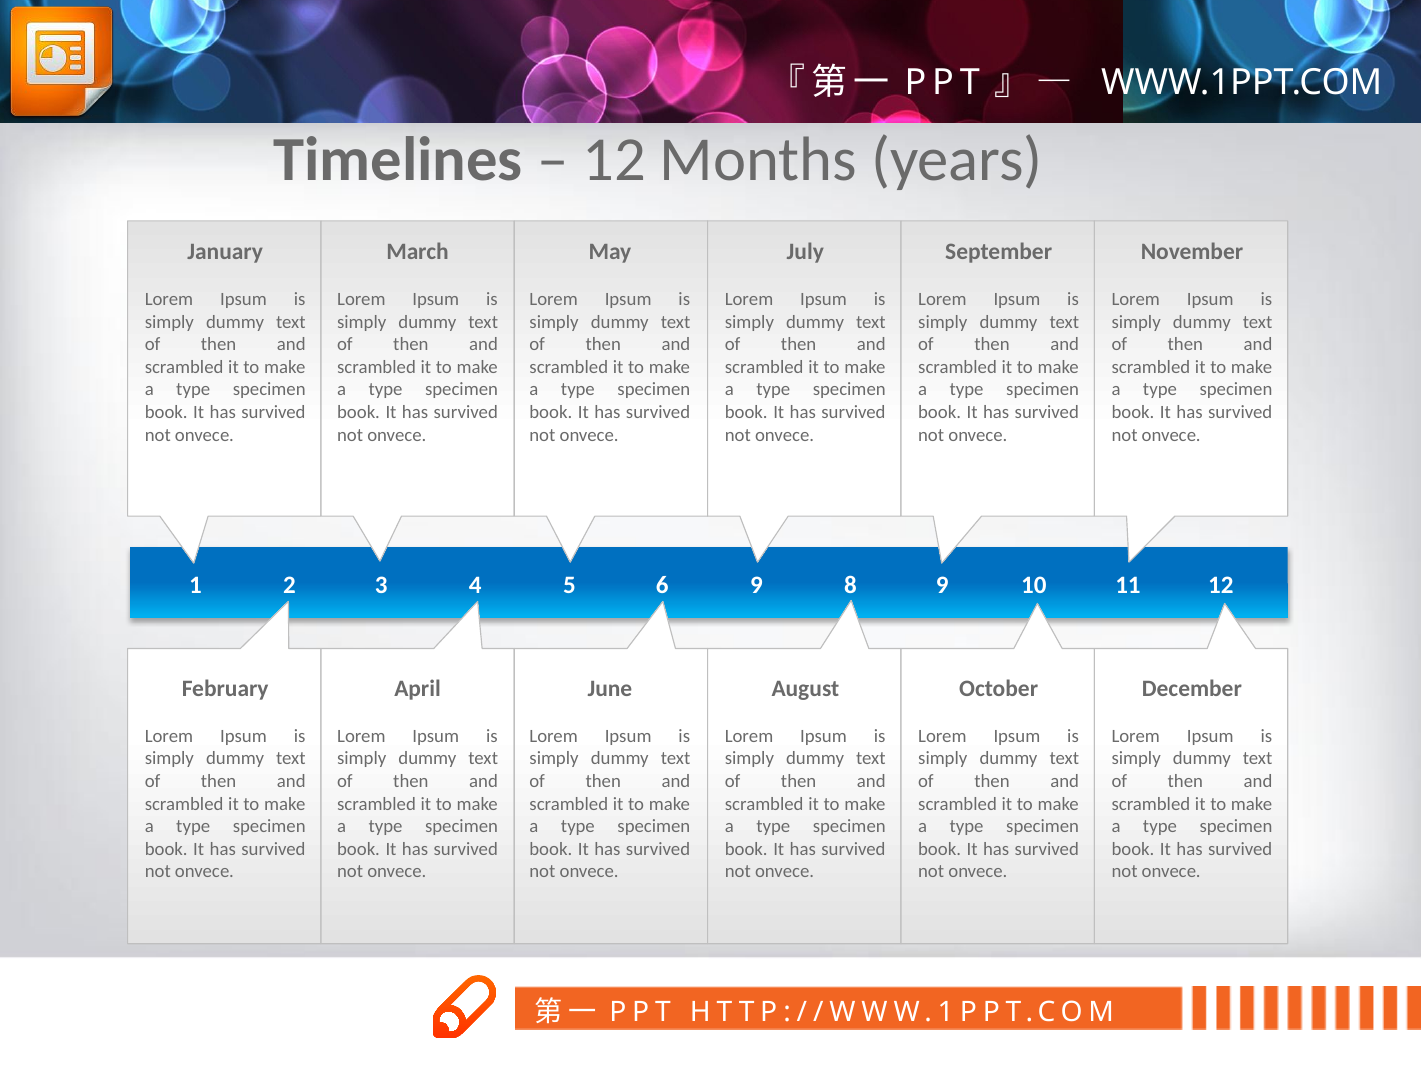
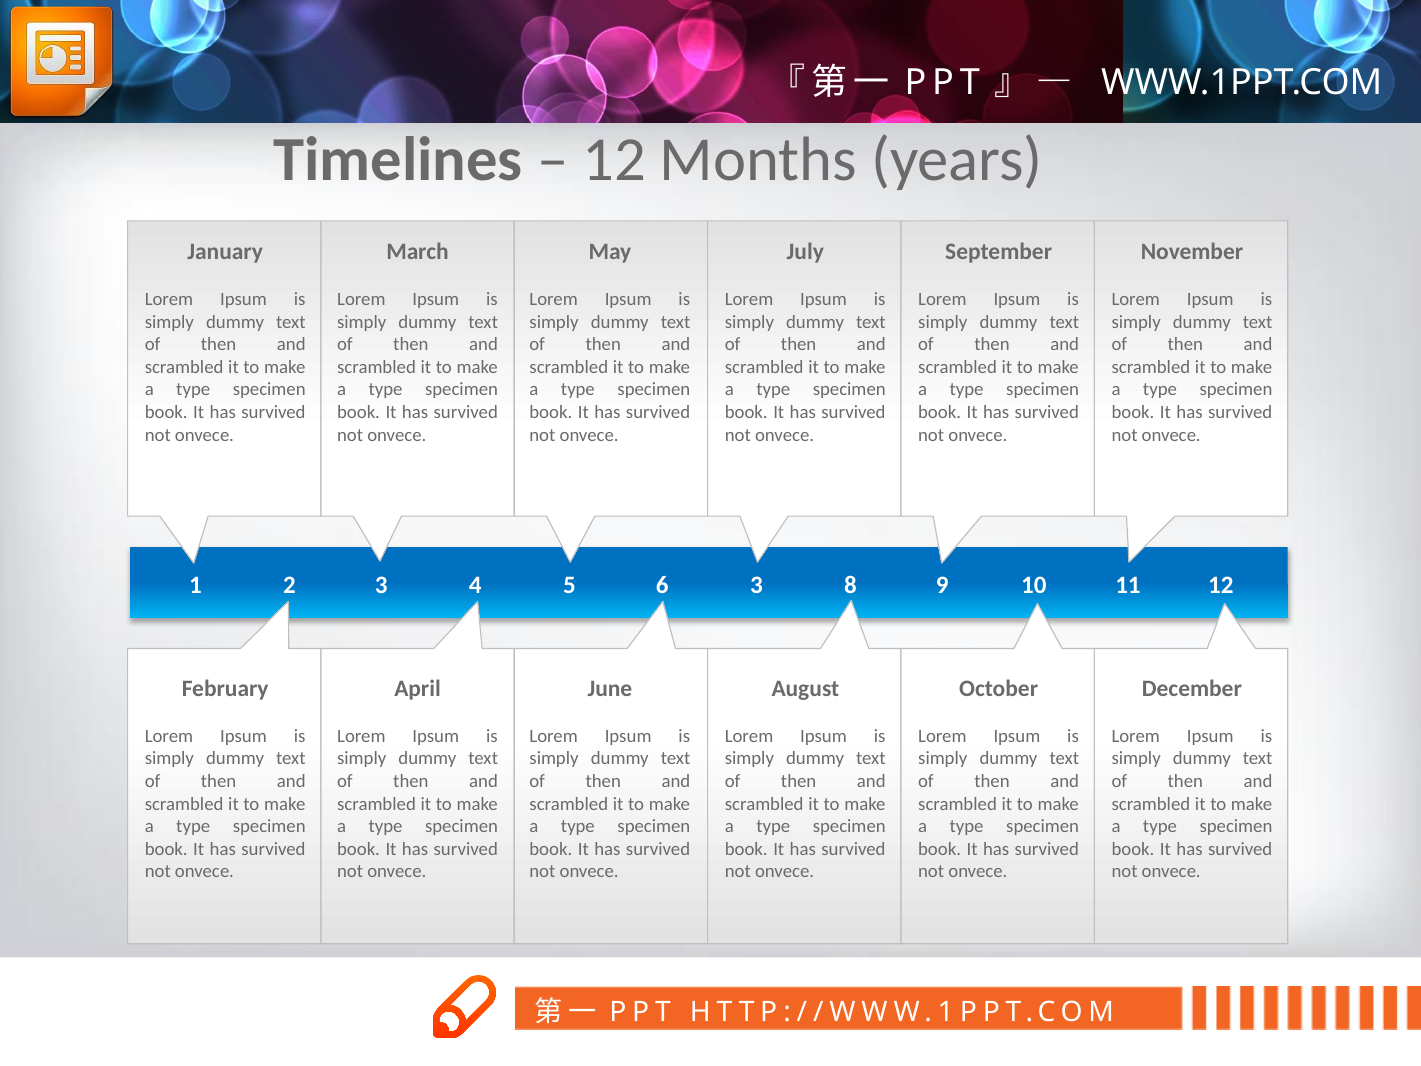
6 9: 9 -> 3 (756, 585)
